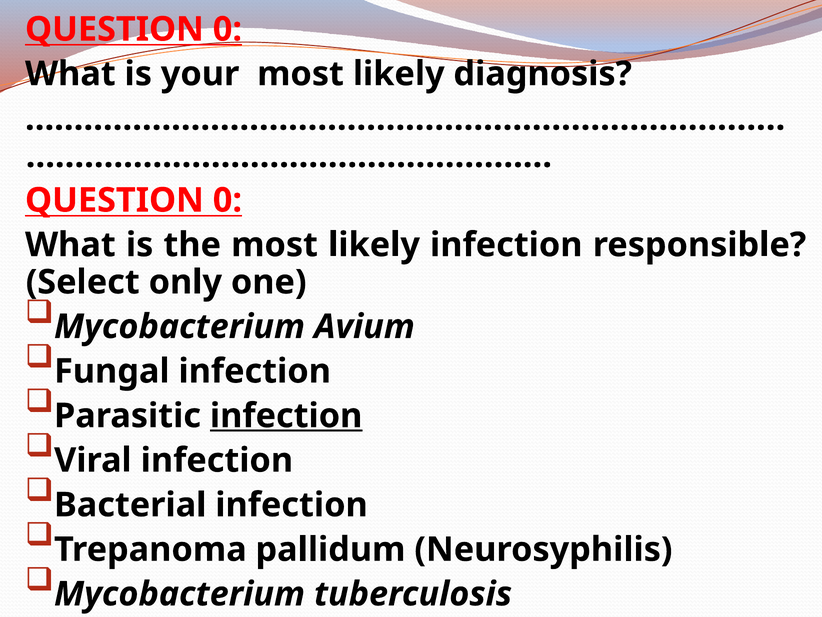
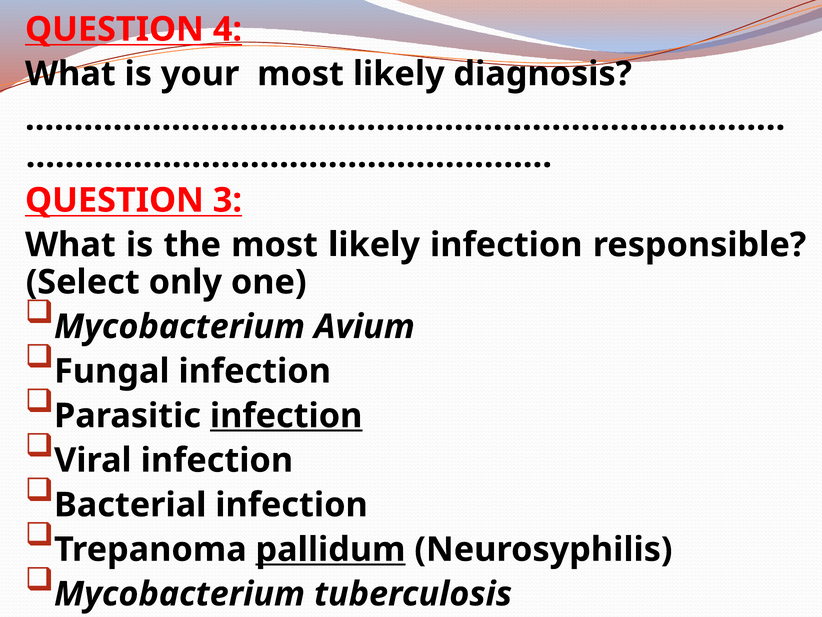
0: 0 -> 4 (227, 29)
0: 0 -> 3 (227, 200)
pallidum underline: none -> present (330, 549)
